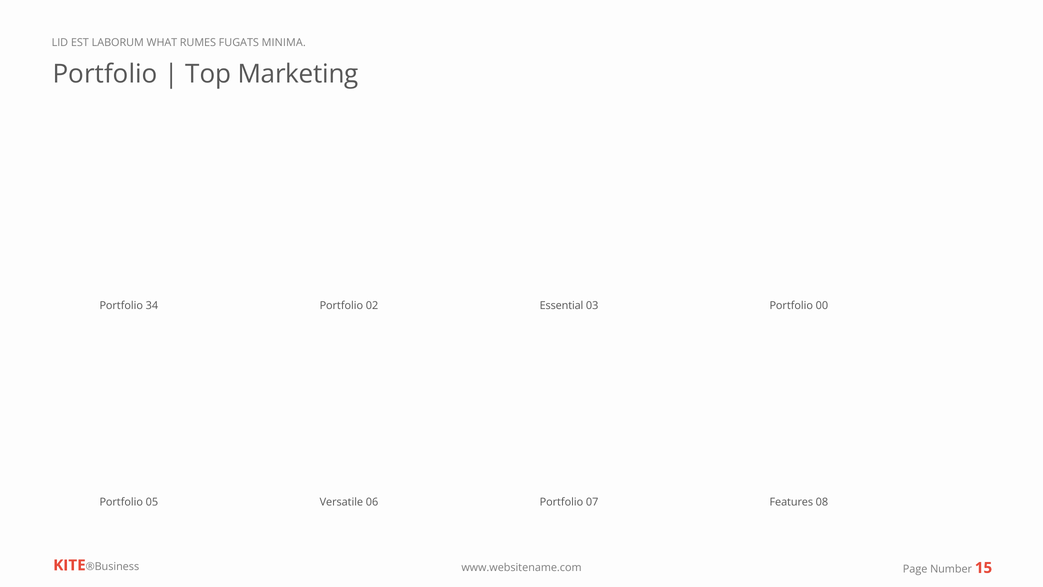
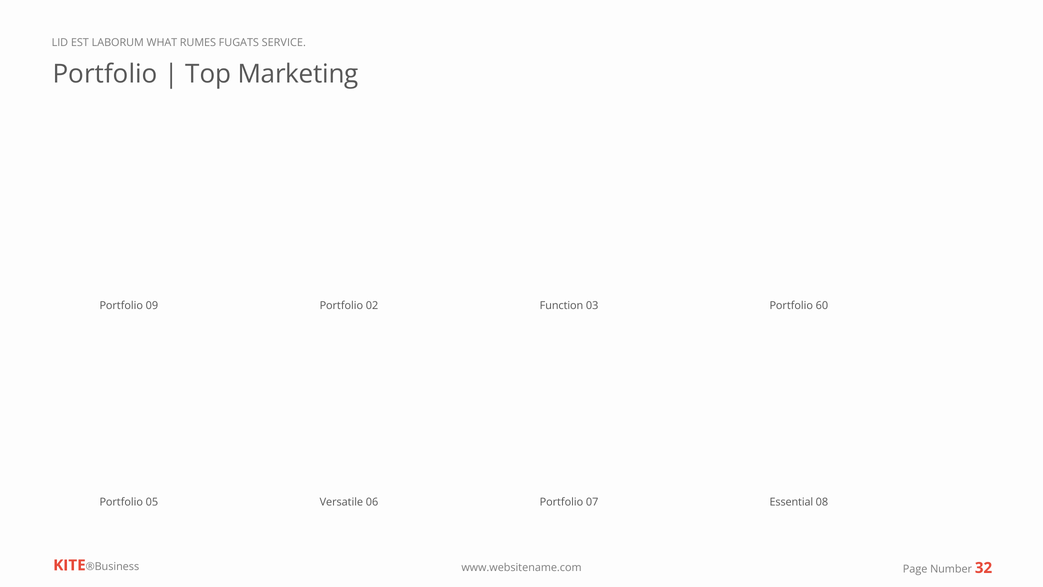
MINIMA: MINIMA -> SERVICE (284, 43)
34: 34 -> 09 (152, 306)
Essential: Essential -> Function (561, 306)
00: 00 -> 60 (822, 306)
Features: Features -> Essential (791, 502)
15: 15 -> 32 (984, 568)
